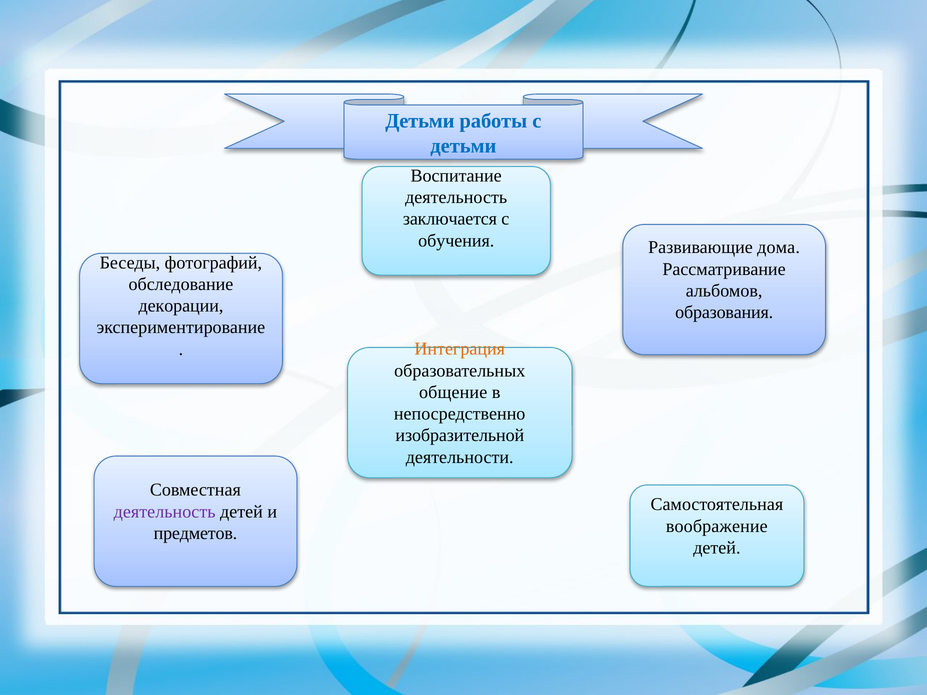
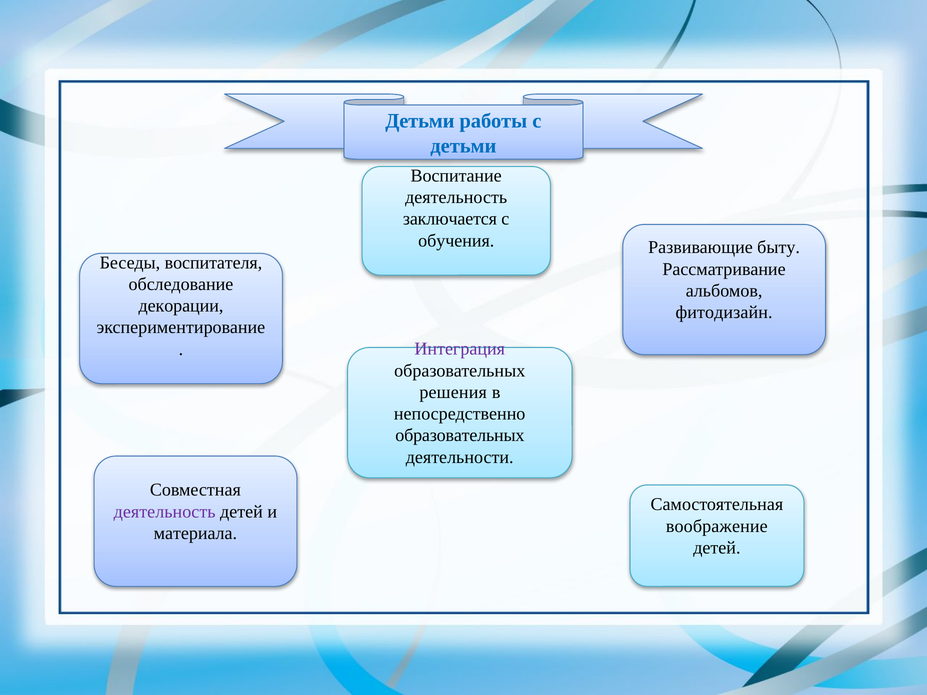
дома: дома -> быту (779, 248)
фотографий: фотографий -> воспитателя (213, 263)
образования: образования -> фитодизайн (724, 313)
Интеграция colour: orange -> purple (460, 349)
общение: общение -> решения (453, 392)
изобразительной: изобразительной -> образовательных (460, 436)
предметов: предметов -> материала (195, 533)
